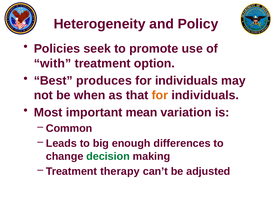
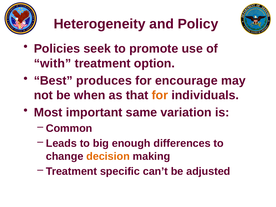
individuals: individuals -> encourage (186, 81)
mean: mean -> same (141, 113)
decision colour: green -> orange (108, 156)
therapy: therapy -> specific (120, 171)
